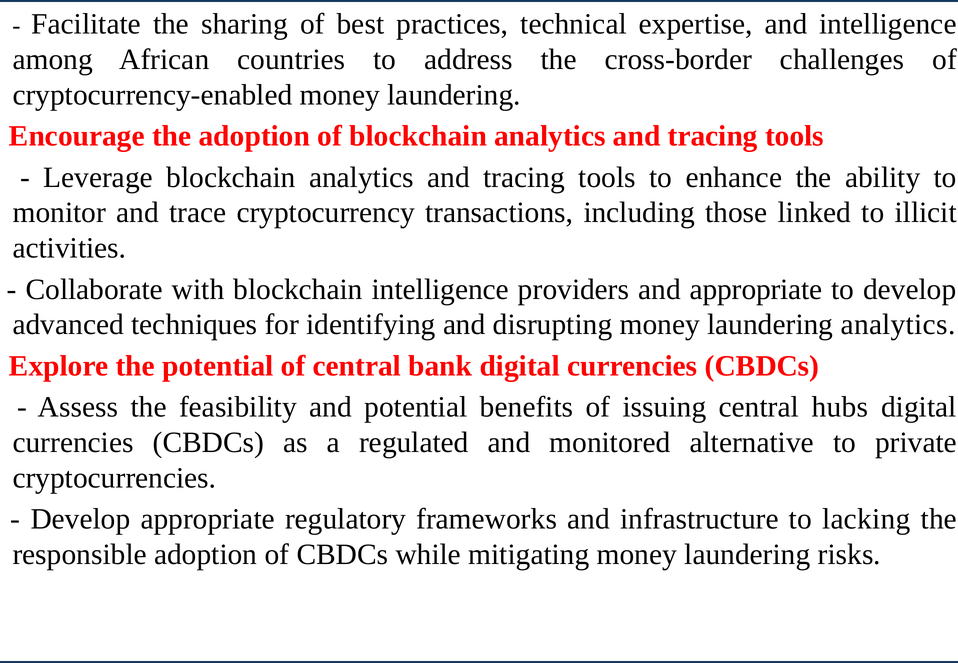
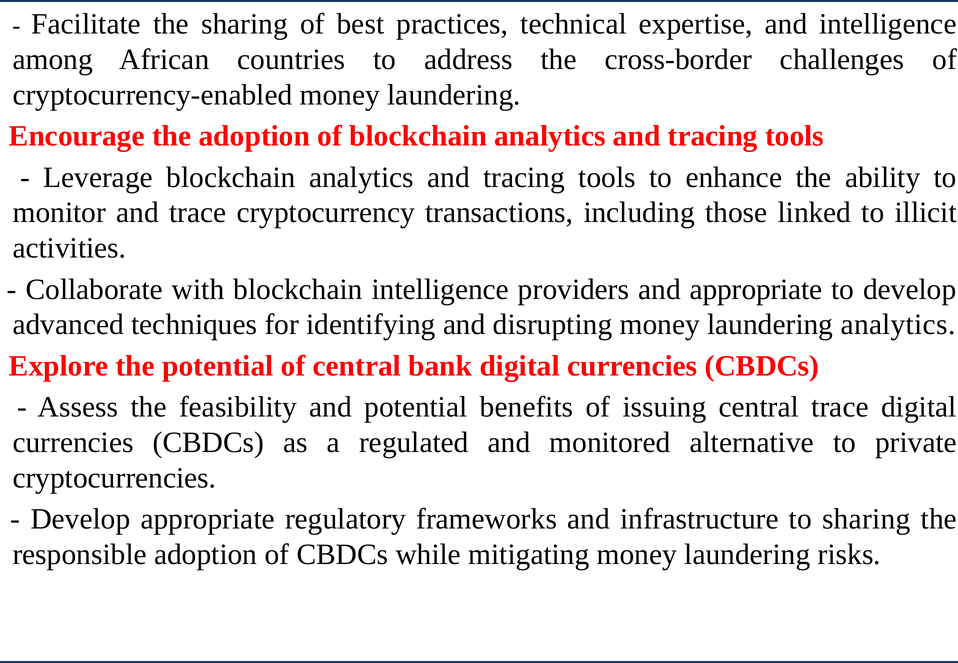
central hubs: hubs -> trace (840, 407)
to lacking: lacking -> sharing (866, 519)
